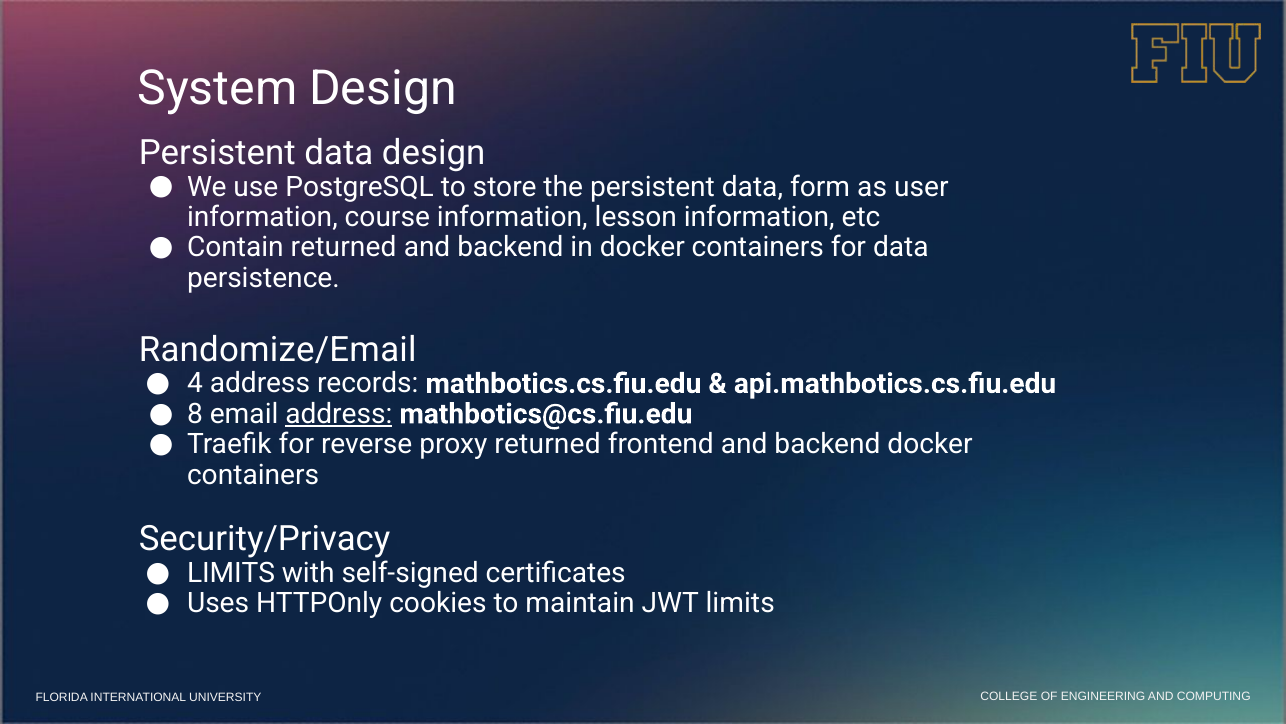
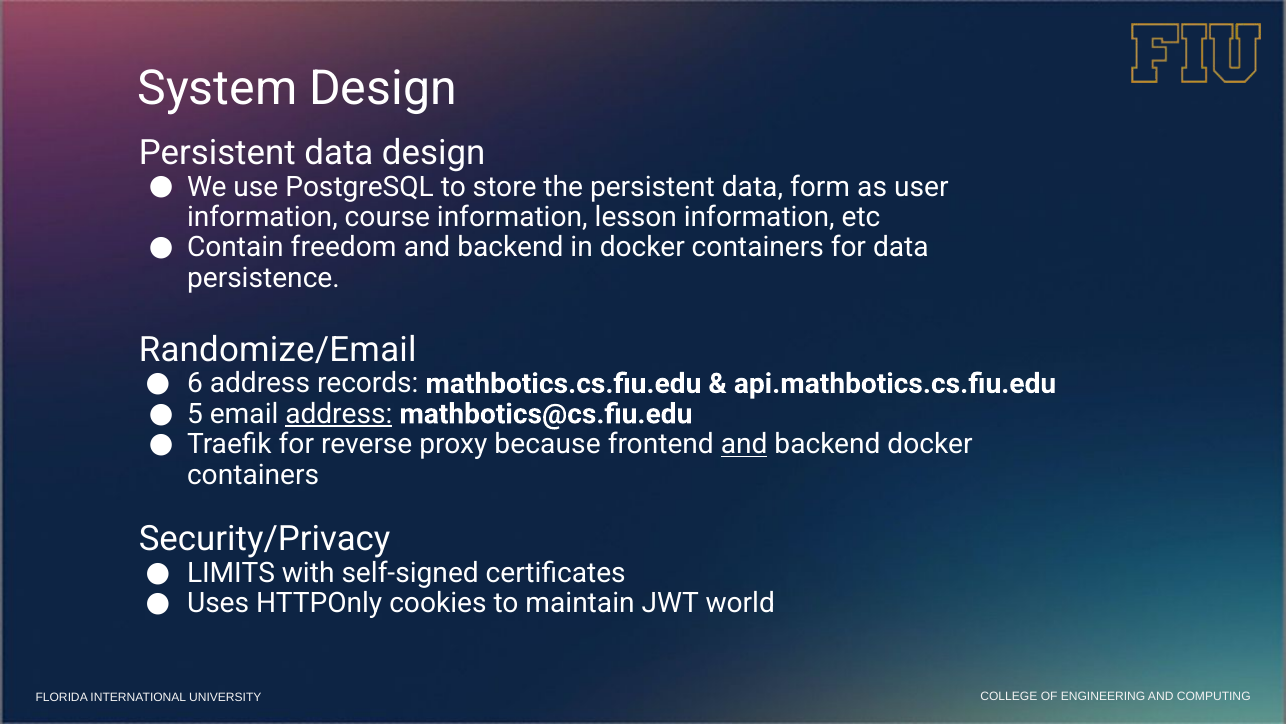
Contain returned: returned -> freedom (344, 247)
4: 4 -> 6 (195, 383)
8: 8 -> 5 (195, 414)
proxy returned: returned -> because (548, 444)
and underline: none -> present (744, 444)
JWT limits: limits -> world (740, 603)
